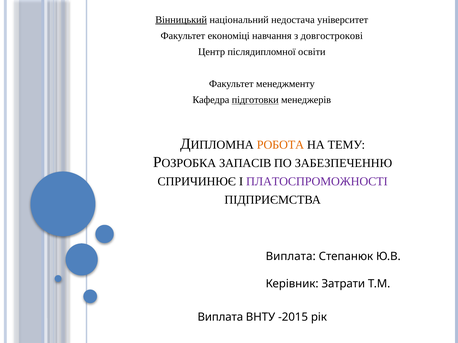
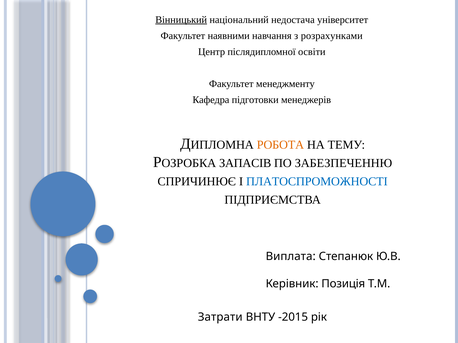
економіці: економіці -> наявними (229, 36)
довгострокові: довгострокові -> розрахунками (332, 36)
підготовки underline: present -> none (255, 100)
ПЛАТОСПРОМОЖНОСТІ colour: purple -> blue (317, 182)
Затрати: Затрати -> Позиція (343, 284)
Виплата: Виплата -> Затрати (220, 318)
